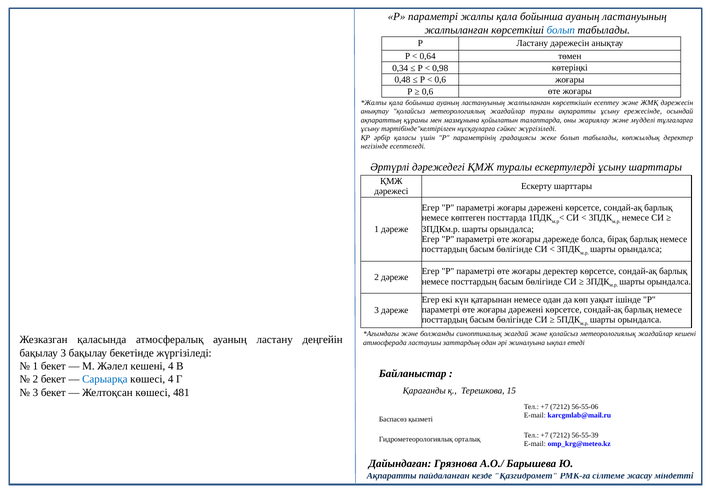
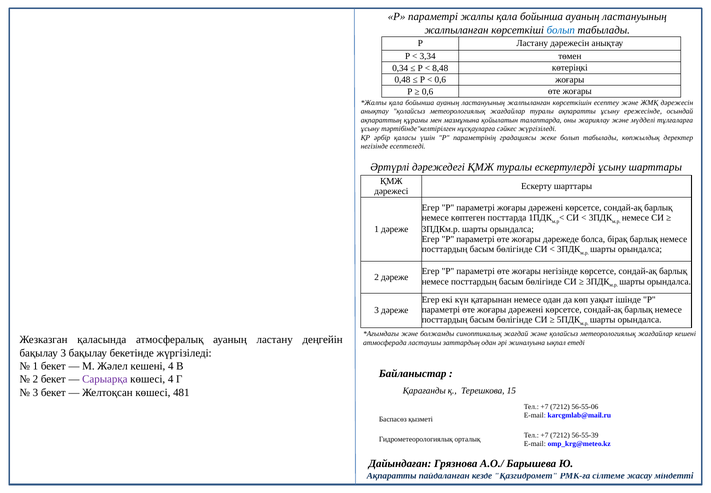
0,64: 0,64 -> 3,34 (428, 56)
0,98: 0,98 -> 8,48 (440, 68)
жоғары деректер: деректер -> негізінде (560, 271)
Сарыарқа colour: blue -> purple (105, 379)
